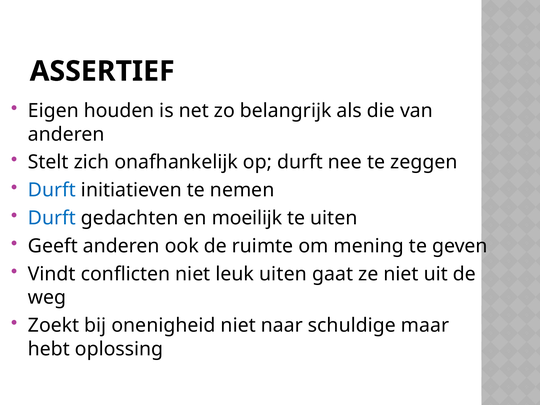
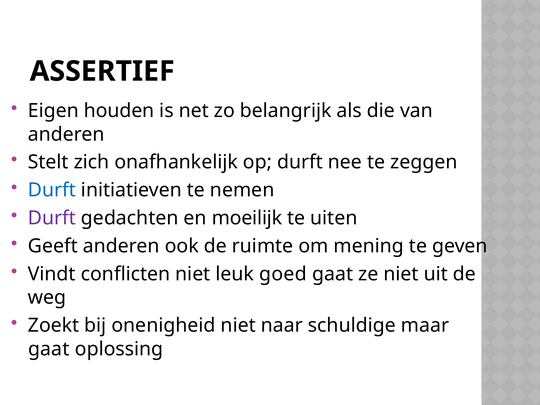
Durft colour: blue -> purple (52, 218)
leuk uiten: uiten -> goed (283, 274)
hebt: hebt -> gaat (49, 349)
